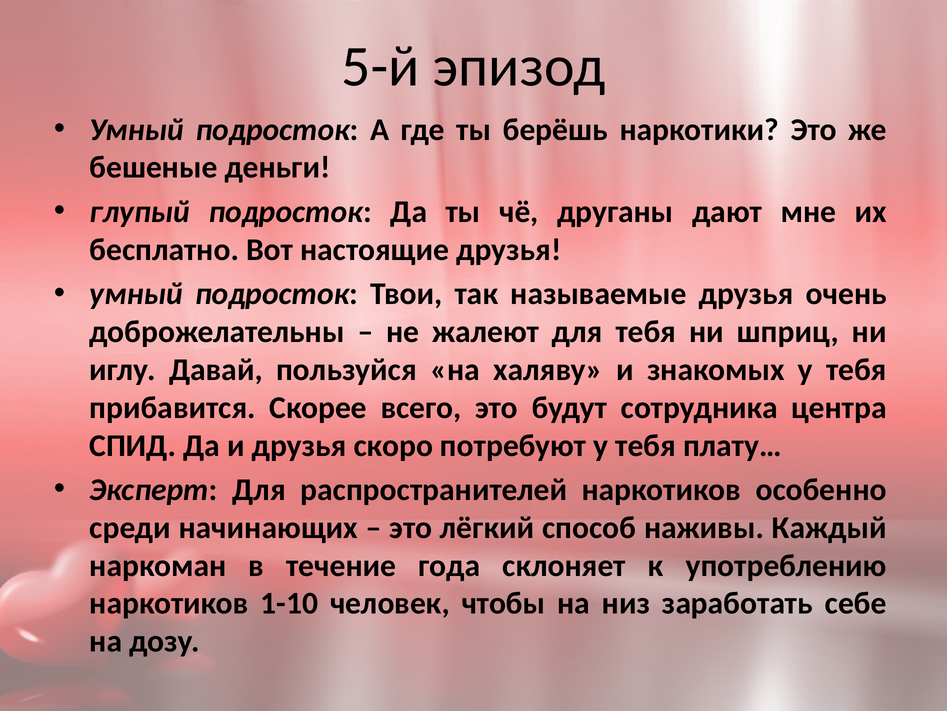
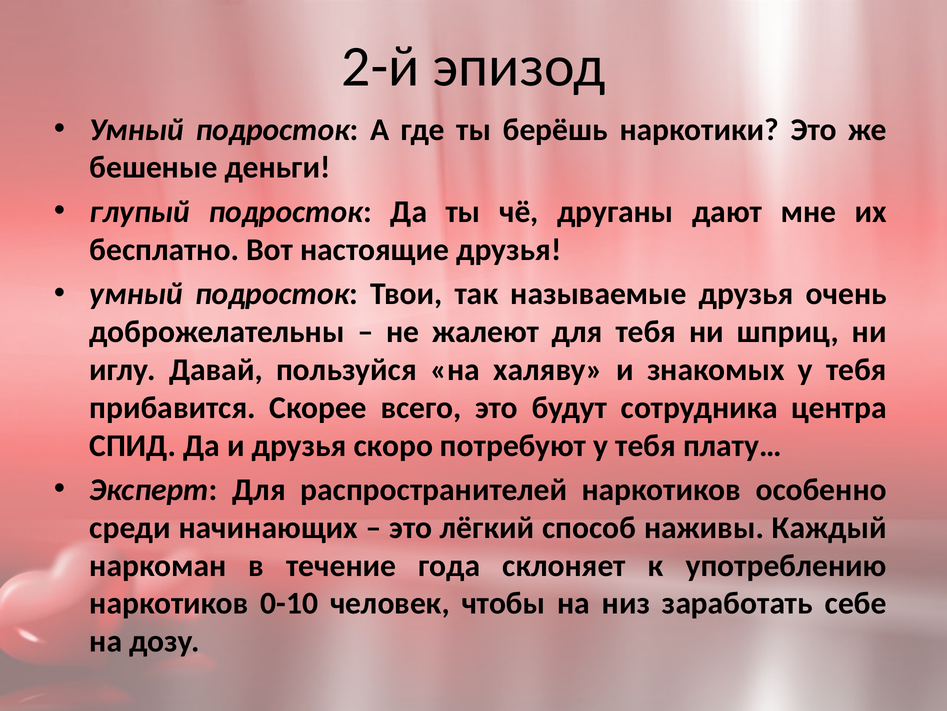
5-й: 5-й -> 2-й (380, 66)
1-10: 1-10 -> 0-10 (289, 603)
